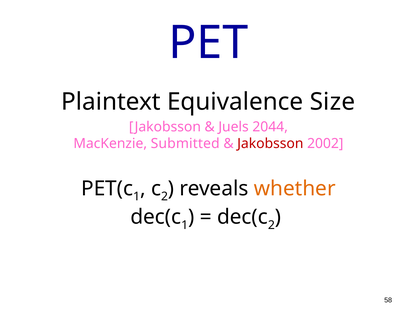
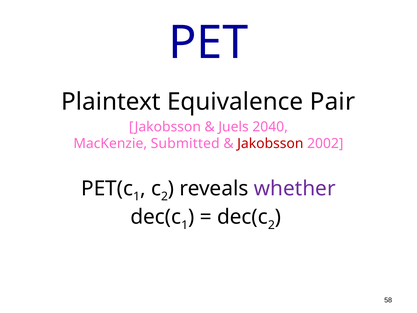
Size: Size -> Pair (332, 102)
2044: 2044 -> 2040 (270, 127)
whether colour: orange -> purple (295, 188)
